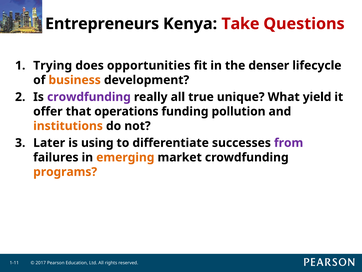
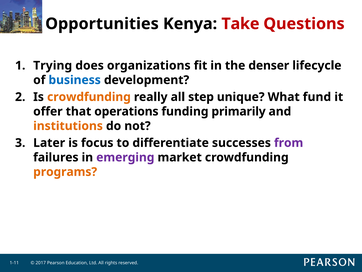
Entrepreneurs: Entrepreneurs -> Opportunities (102, 24)
opportunities: opportunities -> organizations (149, 65)
business colour: orange -> blue (75, 80)
crowdfunding colour: purple -> orange (89, 97)
true: true -> step (201, 97)
yield: yield -> fund (317, 97)
pollution: pollution -> primarily (239, 111)
using: using -> focus (97, 143)
emerging colour: orange -> purple (125, 157)
